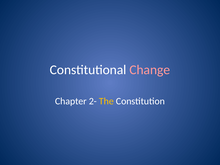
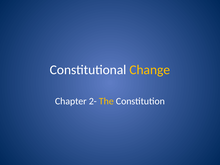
Change colour: pink -> yellow (150, 70)
